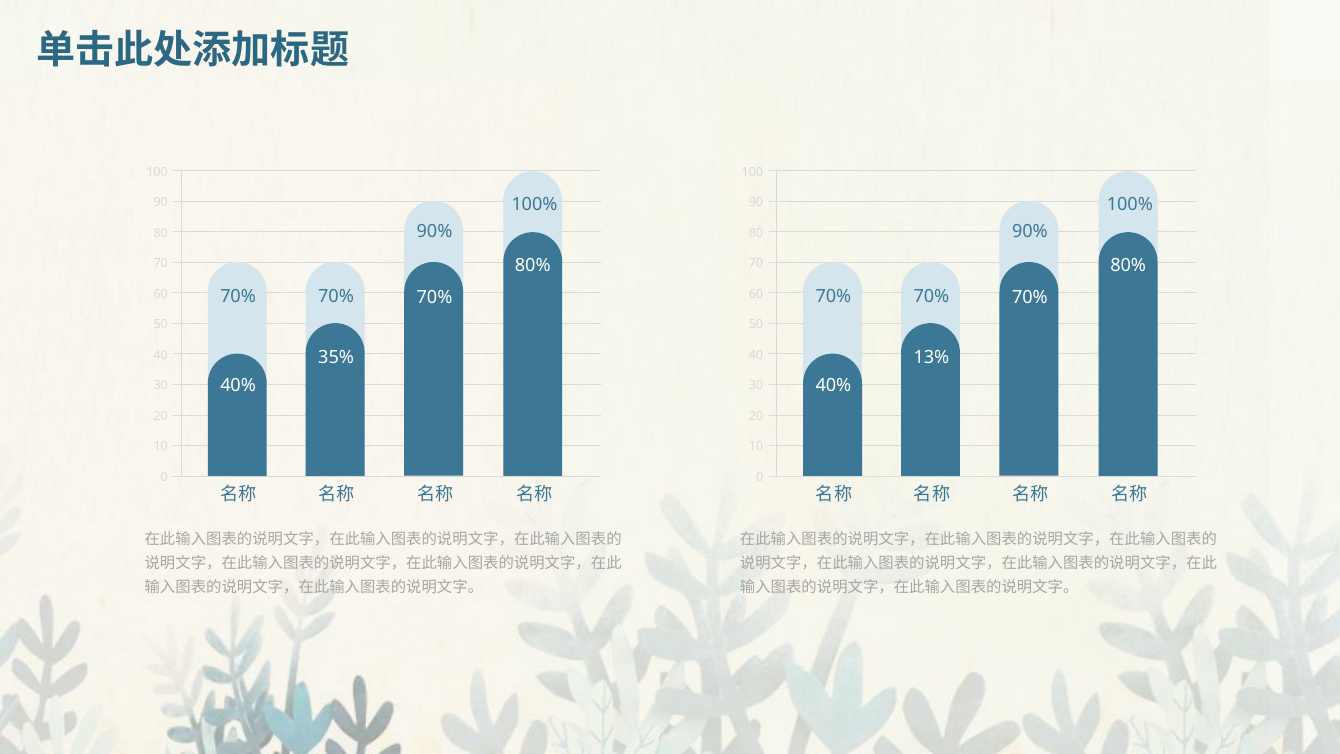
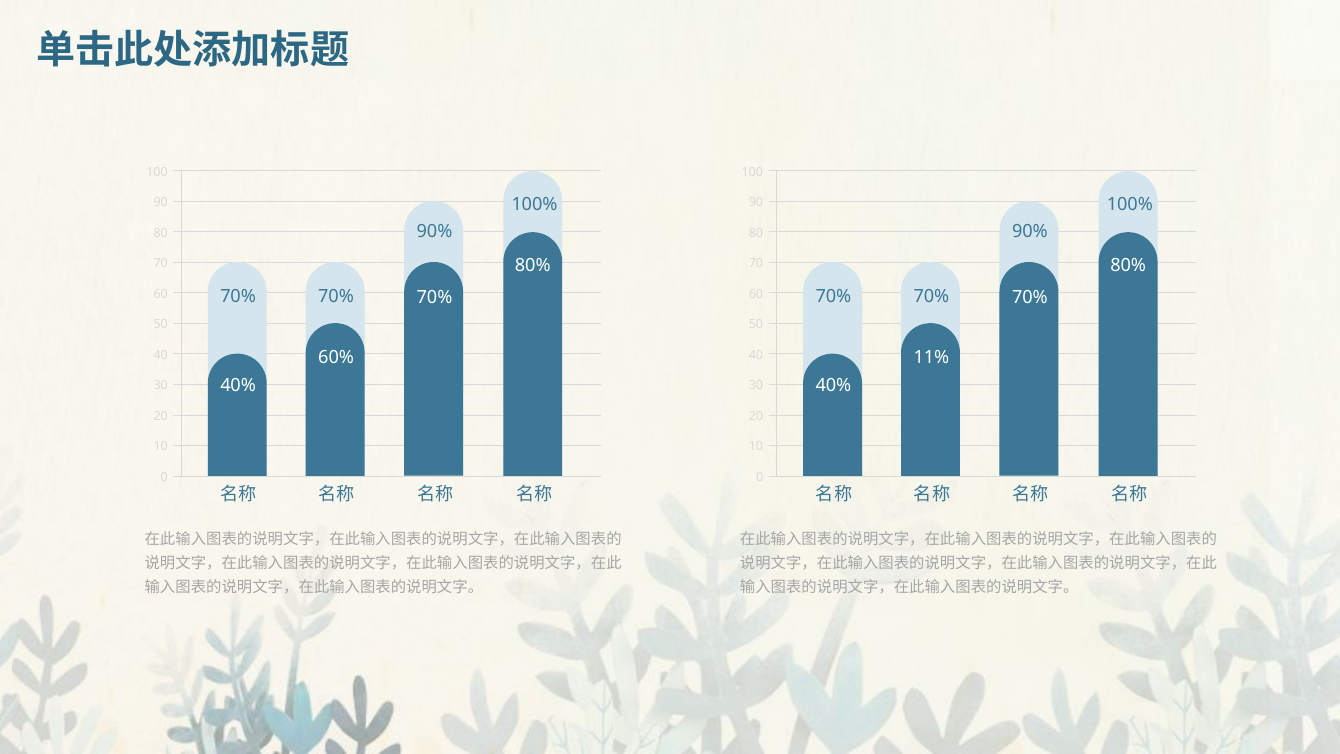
35%: 35% -> 60% (336, 357)
13%: 13% -> 11% (931, 357)
